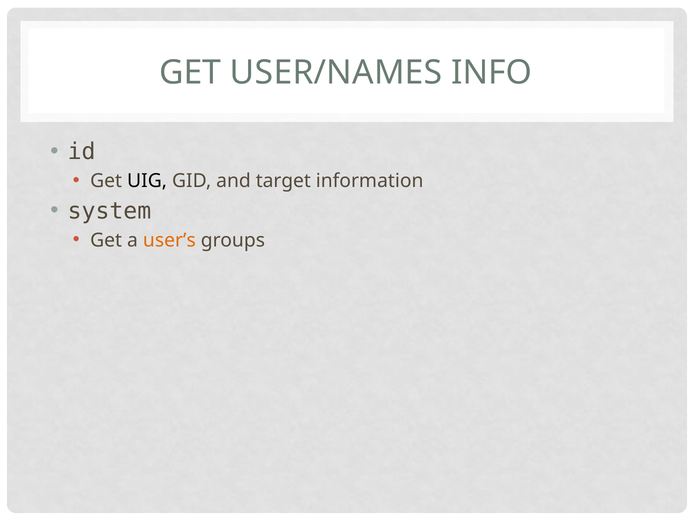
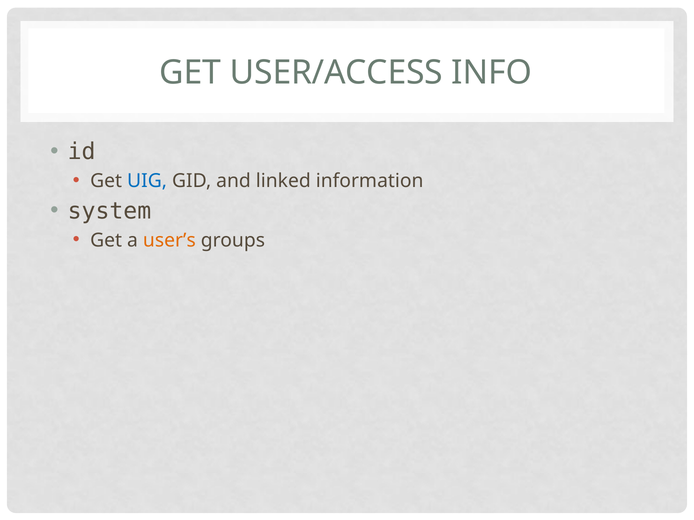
USER/NAMES: USER/NAMES -> USER/ACCESS (336, 73)
UIG colour: black -> blue (147, 181)
target: target -> linked (283, 181)
